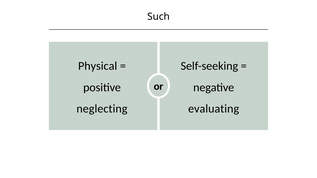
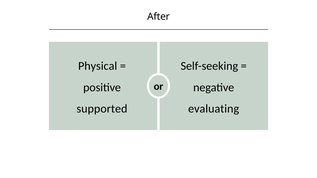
Such: Such -> After (159, 17)
neglecting: neglecting -> supported (102, 109)
